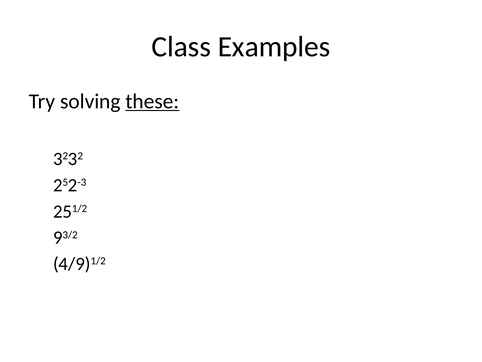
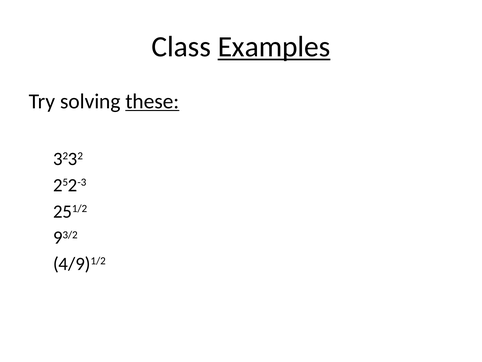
Examples underline: none -> present (274, 47)
